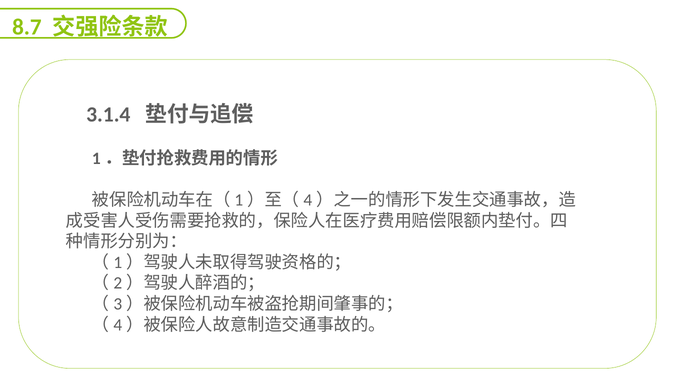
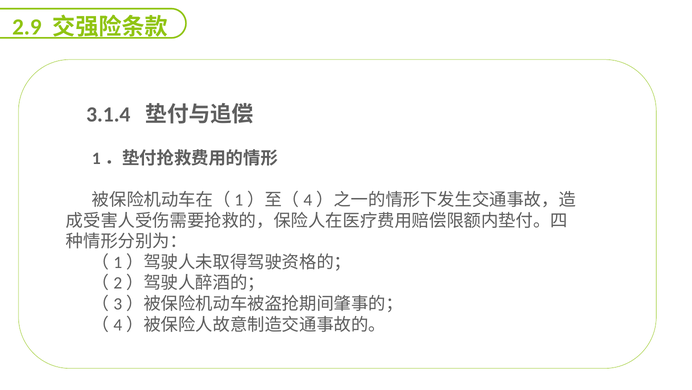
8.7: 8.7 -> 2.9 (27, 27)
